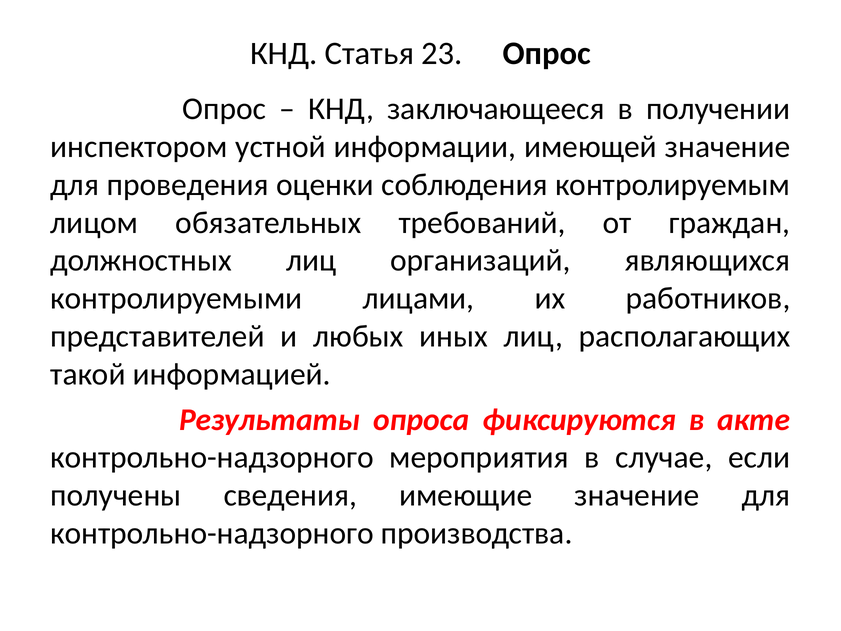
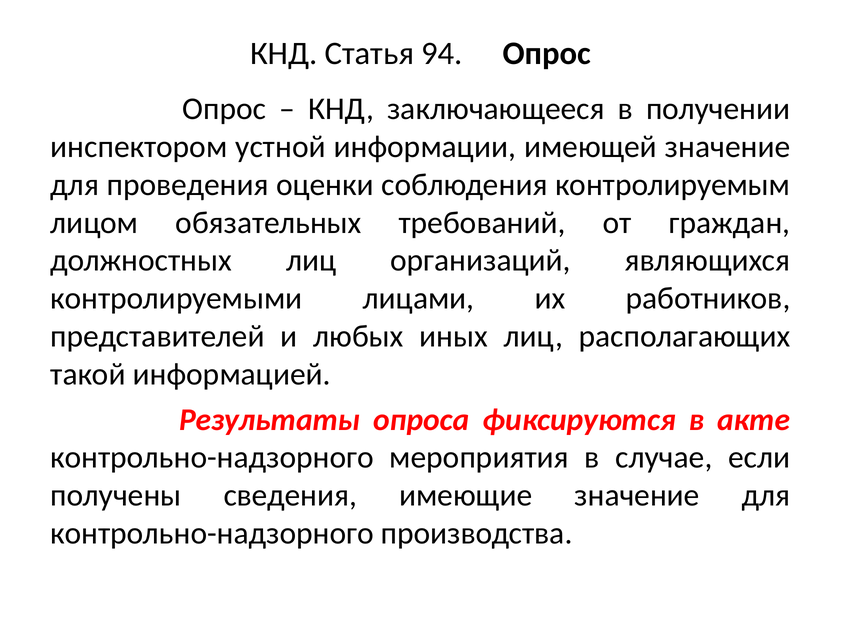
23: 23 -> 94 (442, 53)
